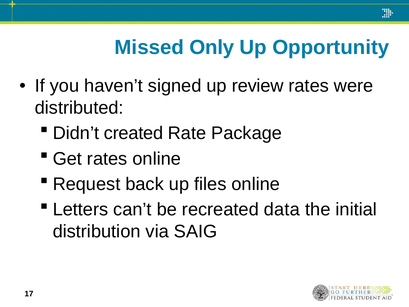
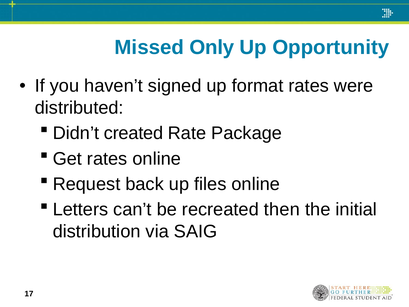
review: review -> format (258, 86)
data: data -> then (282, 209)
